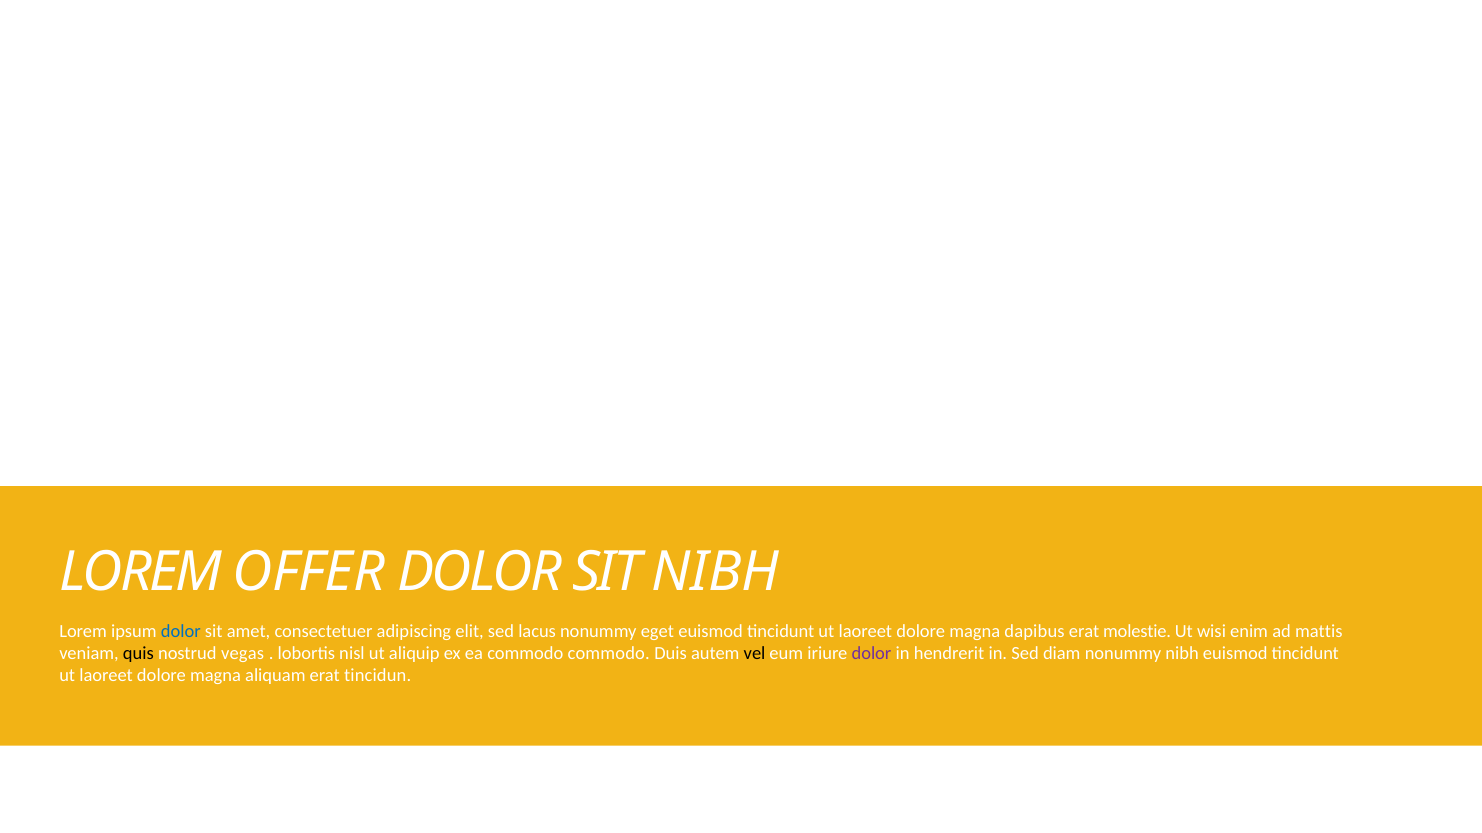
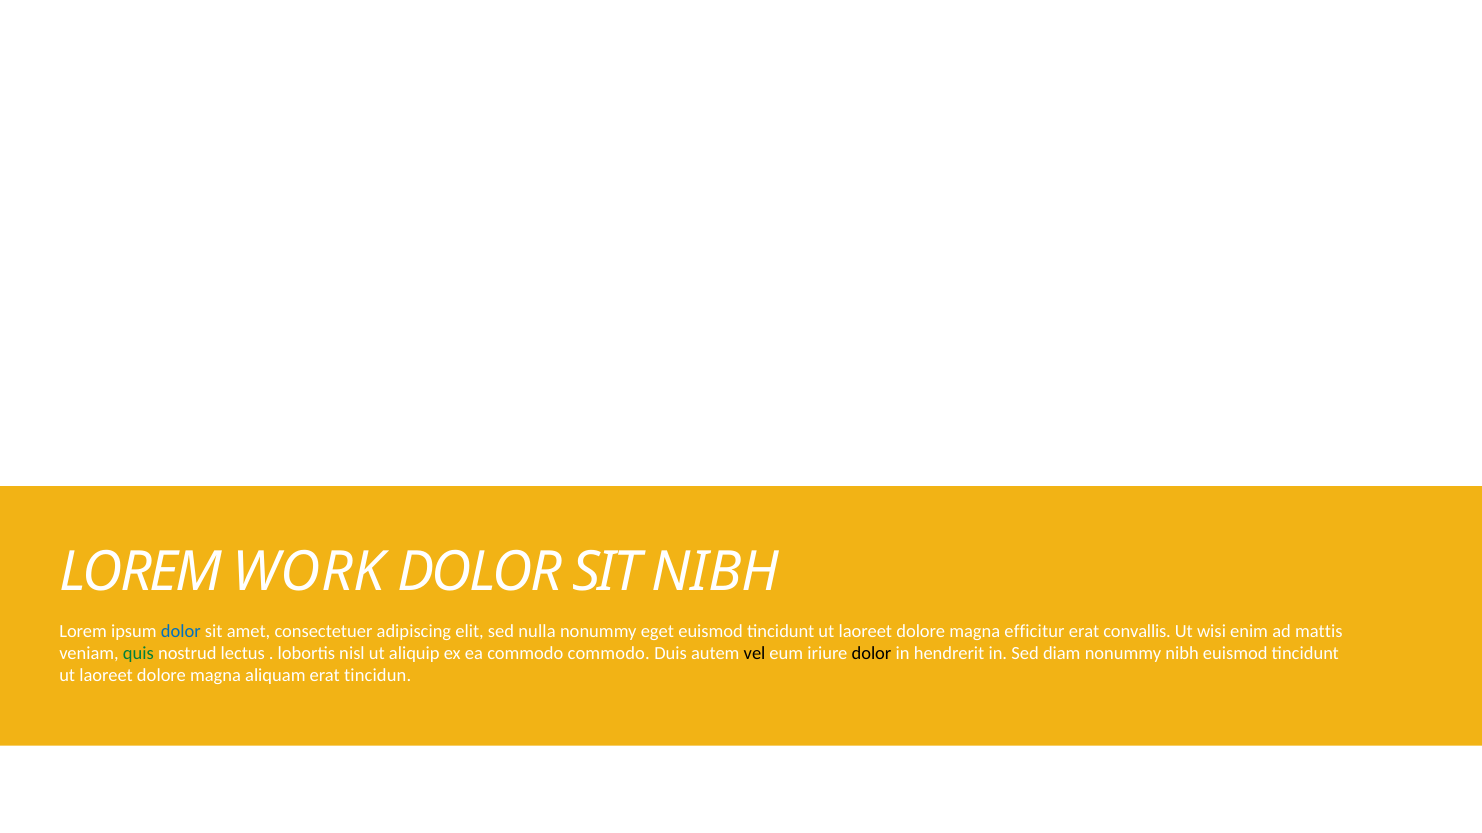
OFFER: OFFER -> WORK (309, 573)
lacus: lacus -> nulla (537, 631)
dapibus: dapibus -> efficitur (1035, 631)
molestie: molestie -> convallis (1137, 631)
quis colour: black -> green (138, 654)
vegas: vegas -> lectus (243, 654)
dolor colour: purple -> black (871, 654)
